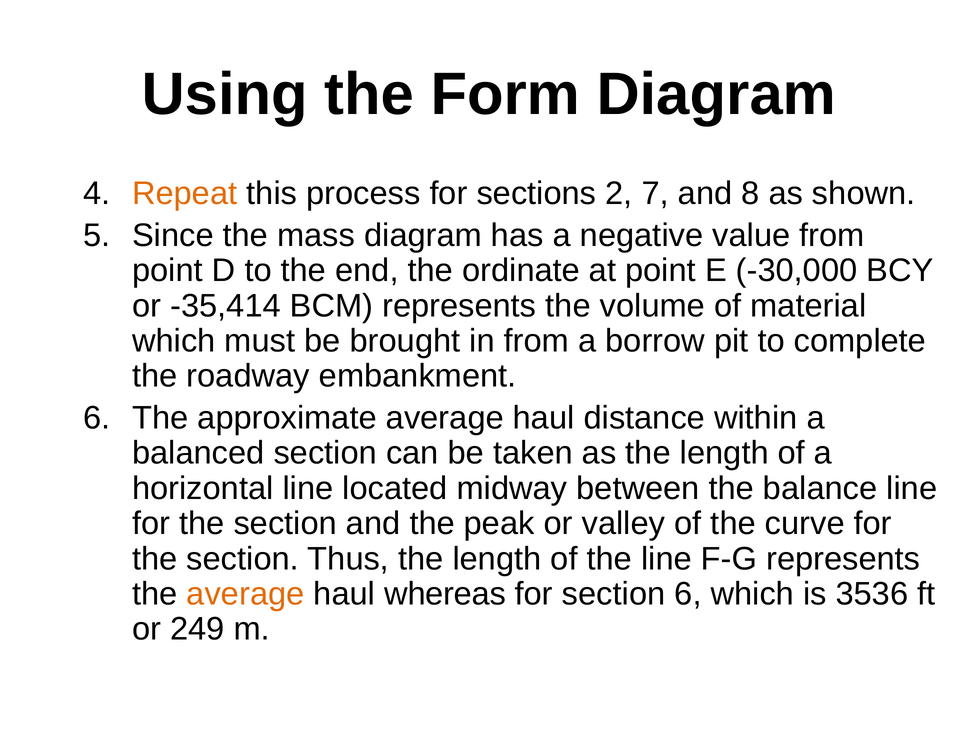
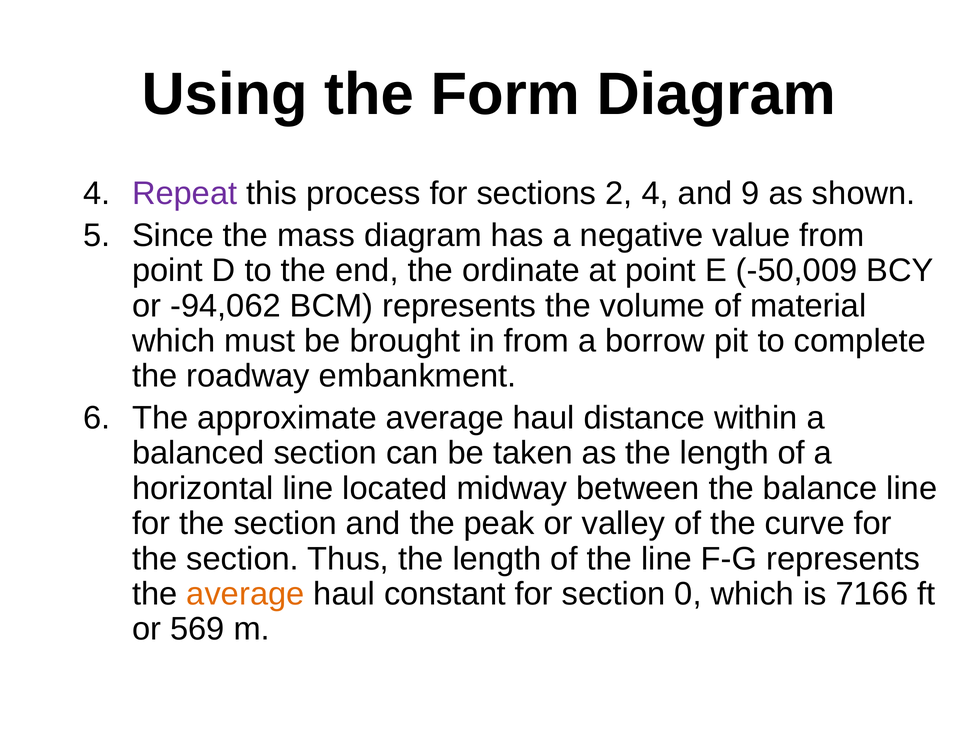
Repeat colour: orange -> purple (185, 194)
2 7: 7 -> 4 (655, 194)
8: 8 -> 9 (750, 194)
-30,000: -30,000 -> -50,009 (797, 271)
-35,414: -35,414 -> -94,062 (225, 306)
whereas: whereas -> constant (445, 594)
section 6: 6 -> 0 (688, 594)
3536: 3536 -> 7166 (872, 594)
249: 249 -> 569 (197, 629)
